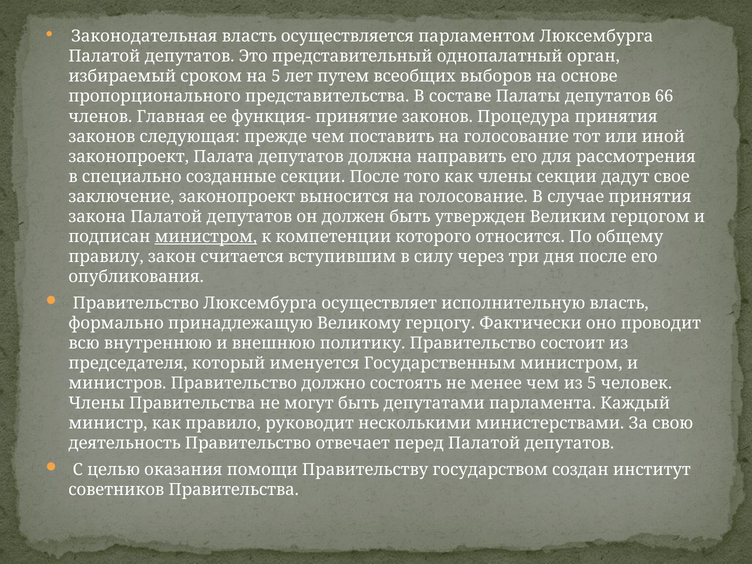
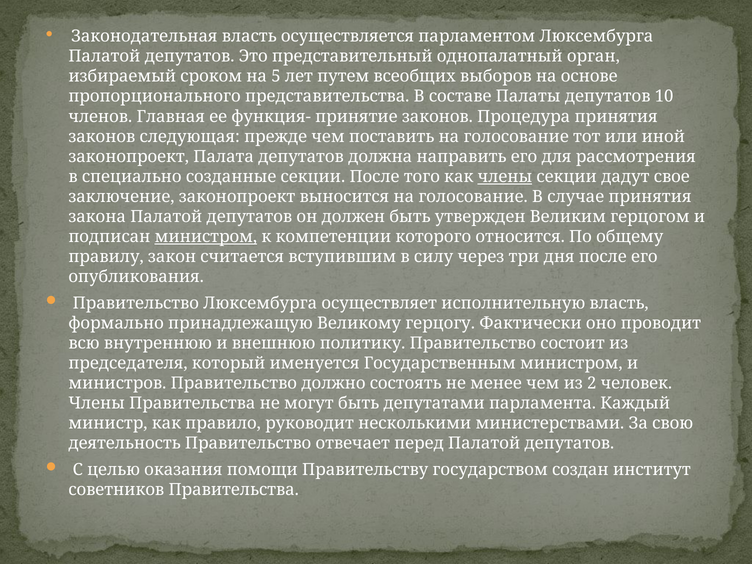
66: 66 -> 10 (664, 96)
члены underline: none -> present (505, 177)
из 5: 5 -> 2 (592, 383)
